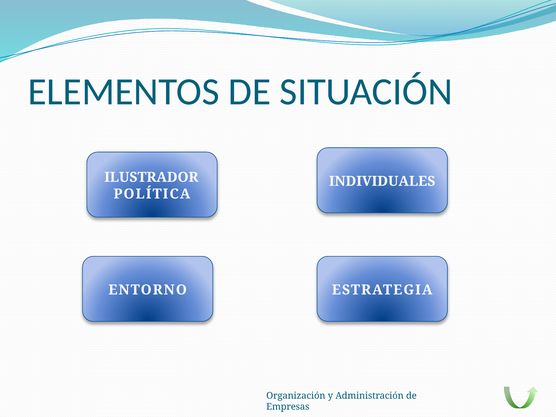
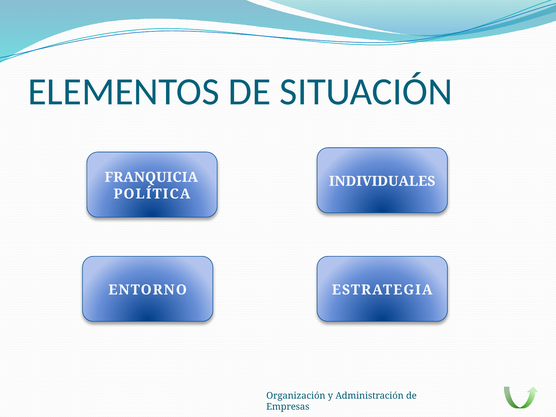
ILUSTRADOR: ILUSTRADOR -> FRANQUICIA (151, 177)
